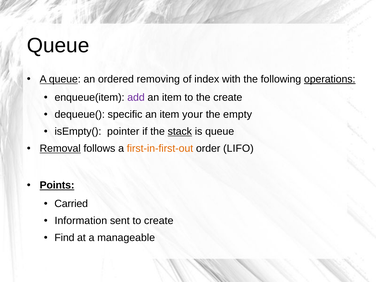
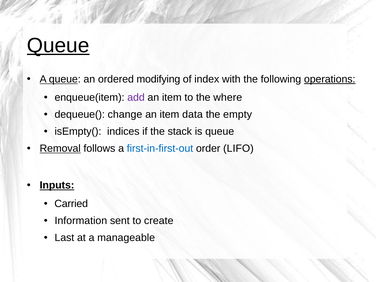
Queue underline: none -> present (58, 45)
removing: removing -> modifying (158, 79)
the create: create -> where (228, 97)
specific: specific -> change (125, 114)
your: your -> data (193, 114)
pointer: pointer -> indices (123, 132)
stack underline: present -> none (180, 132)
first-in-first-out colour: orange -> blue (160, 149)
Points: Points -> Inputs (57, 185)
Find: Find -> Last (64, 238)
